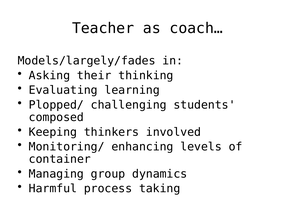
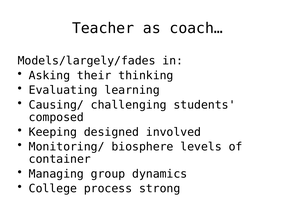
Plopped/: Plopped/ -> Causing/ (56, 105)
thinkers: thinkers -> designed (111, 132)
enhancing: enhancing -> biosphere (142, 147)
Harmful: Harmful -> College (53, 189)
taking: taking -> strong (160, 189)
